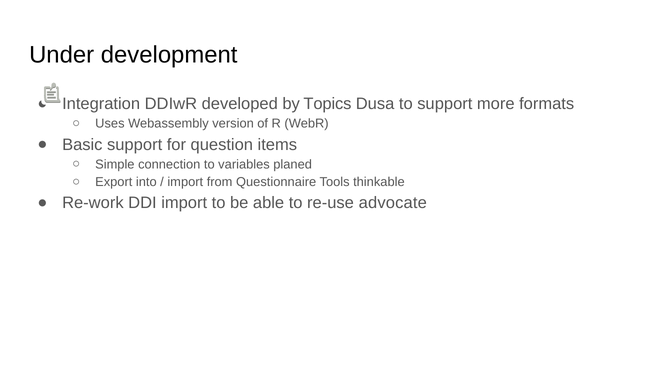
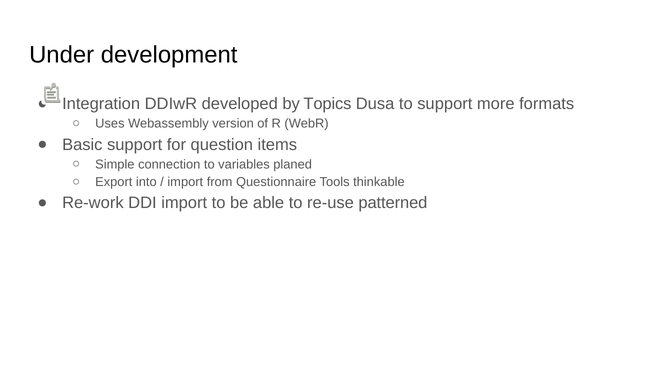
advocate: advocate -> patterned (393, 203)
